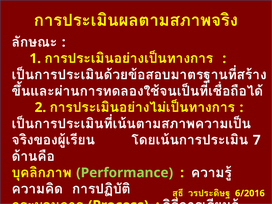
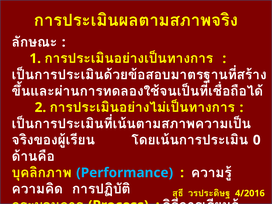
7: 7 -> 0 (257, 140)
Performance colour: light green -> light blue (125, 173)
6/2016: 6/2016 -> 4/2016 (250, 193)
